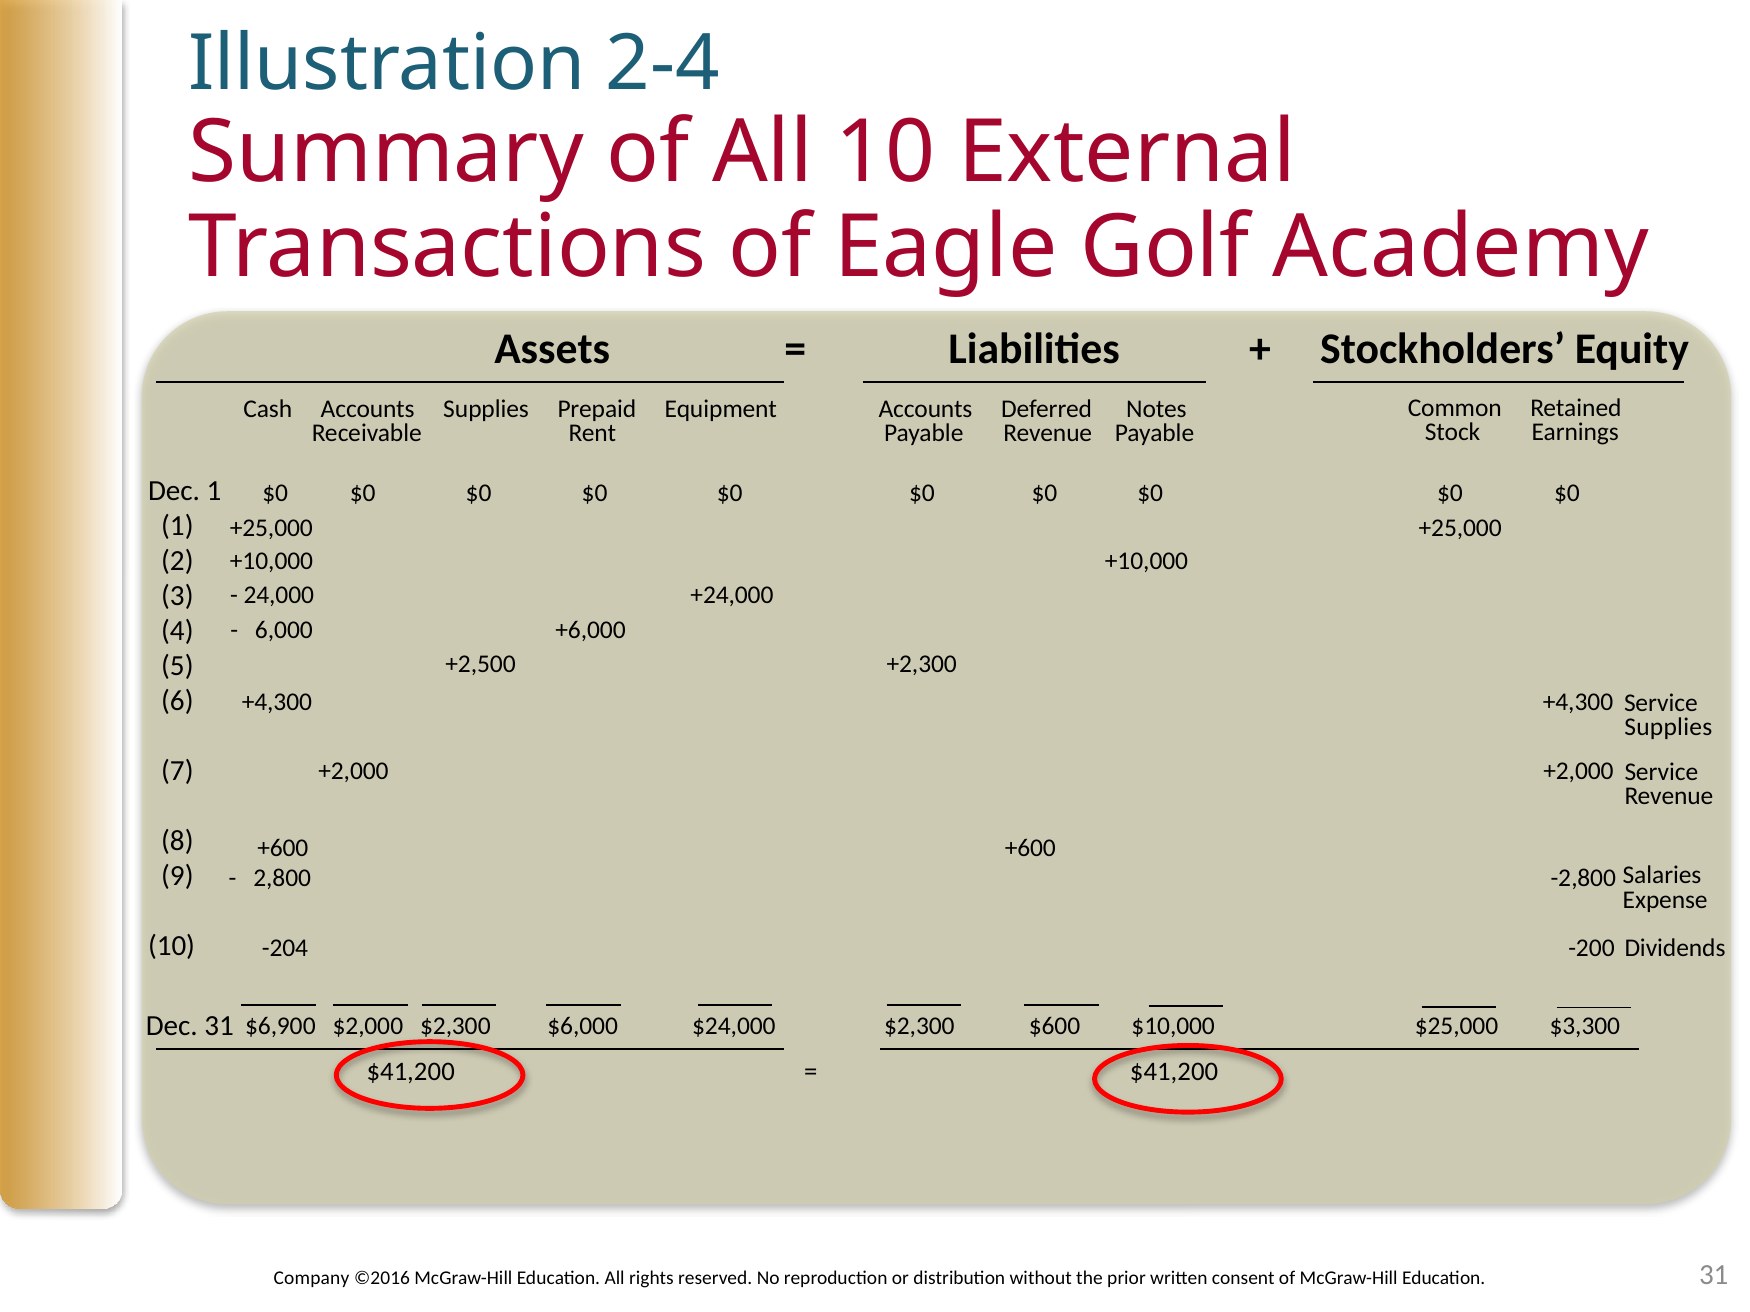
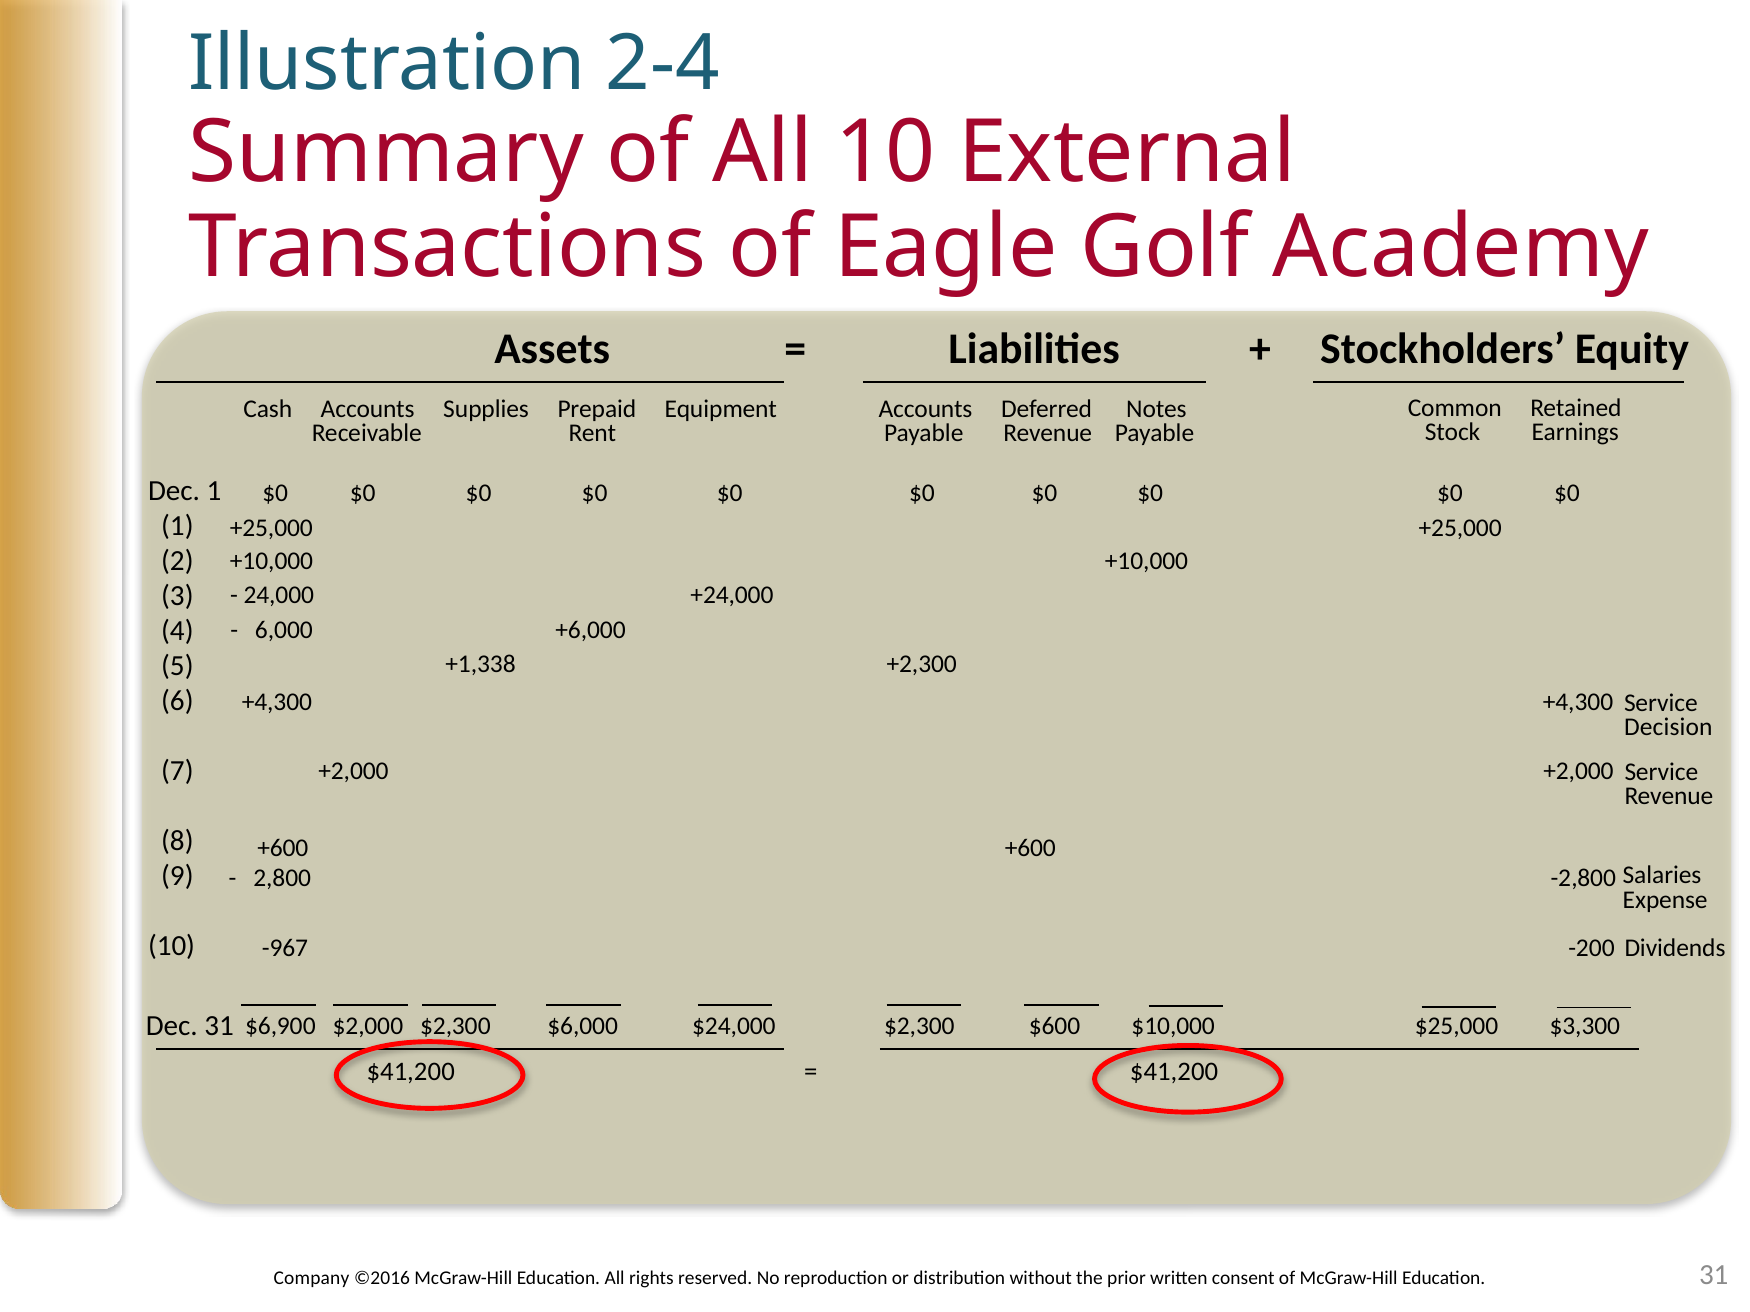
+2,500: +2,500 -> +1,338 (481, 665)
Supplies: Supplies -> Decision (1668, 728)
-204: -204 -> -967 (285, 949)
